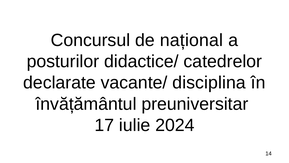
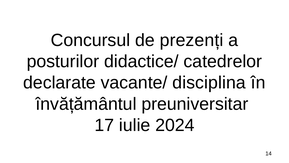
național: național -> prezenți (192, 40)
